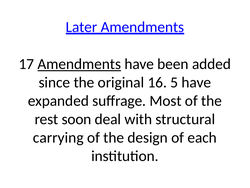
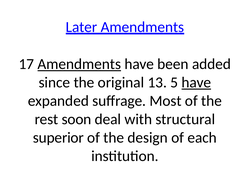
16: 16 -> 13 (157, 82)
have underline: none -> present (196, 82)
carrying: carrying -> superior (58, 137)
